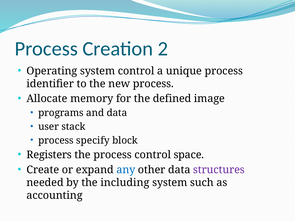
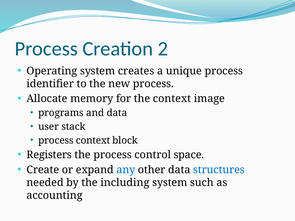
system control: control -> creates (136, 71)
the defined: defined -> context (172, 99)
process specify: specify -> context (93, 141)
structures colour: purple -> blue (219, 170)
